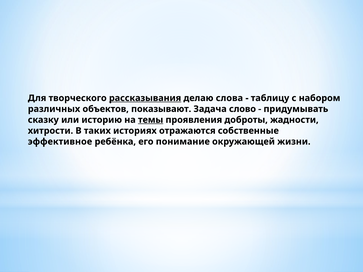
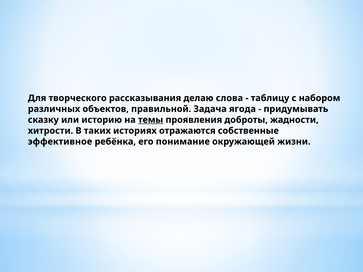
рассказывания underline: present -> none (145, 98)
показывают: показывают -> правильной (161, 109)
слово: слово -> ягода (242, 109)
